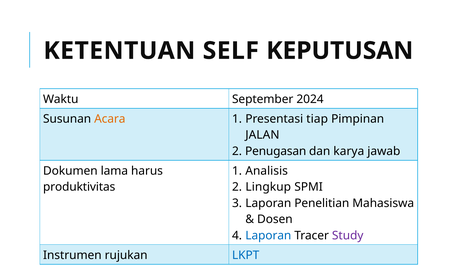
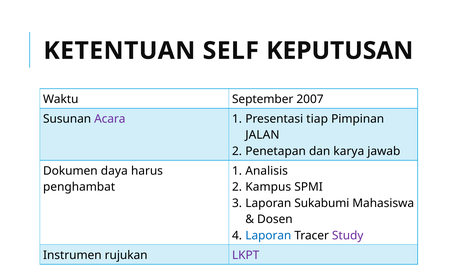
2024: 2024 -> 2007 (310, 99)
Acara colour: orange -> purple (110, 119)
Penugasan: Penugasan -> Penetapan (276, 152)
lama: lama -> daya (114, 171)
produktivitas: produktivitas -> penghambat (79, 187)
Lingkup: Lingkup -> Kampus (268, 187)
Penelitian: Penelitian -> Sukabumi (322, 204)
LKPT colour: blue -> purple (246, 256)
